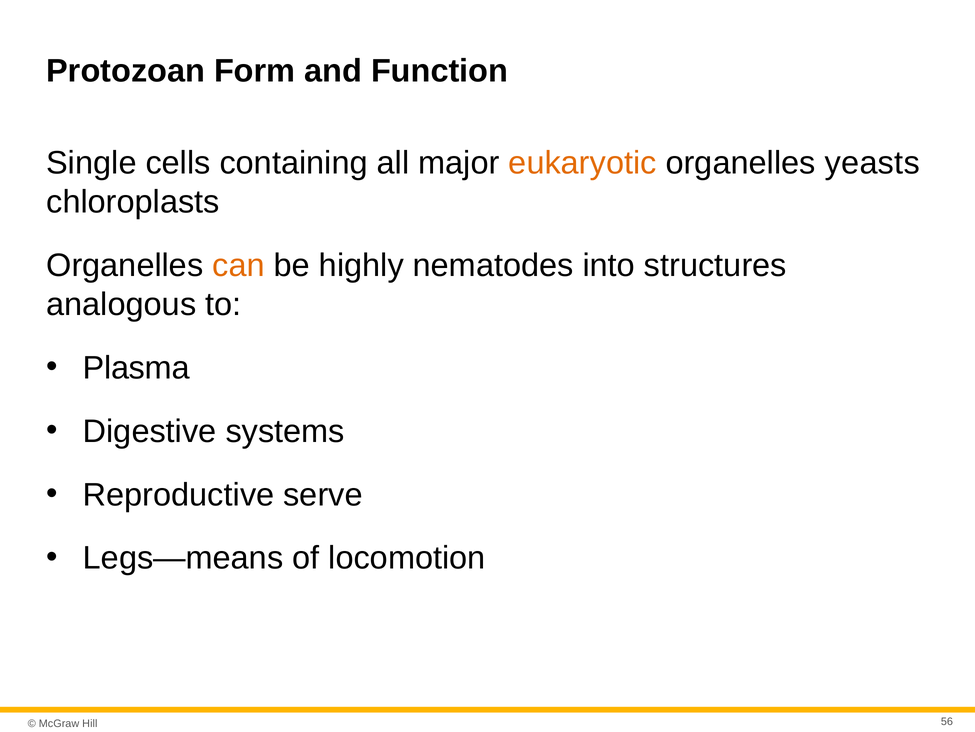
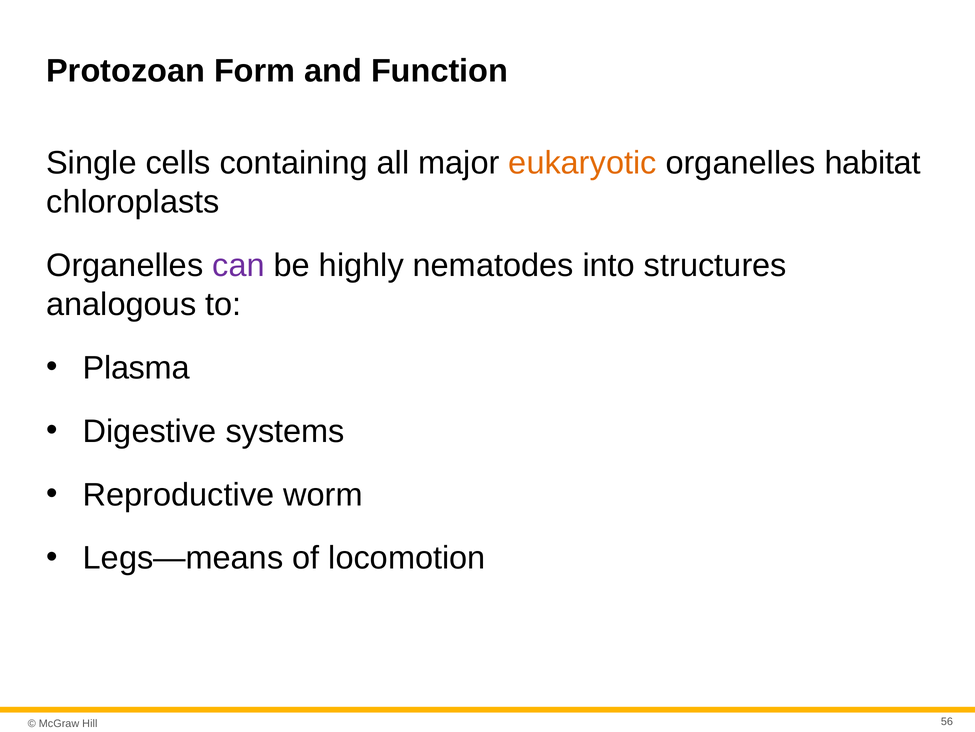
yeasts: yeasts -> habitat (873, 163)
can colour: orange -> purple (239, 265)
serve: serve -> worm (323, 494)
